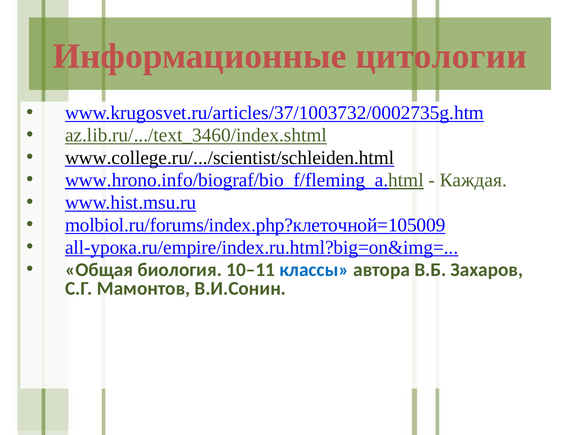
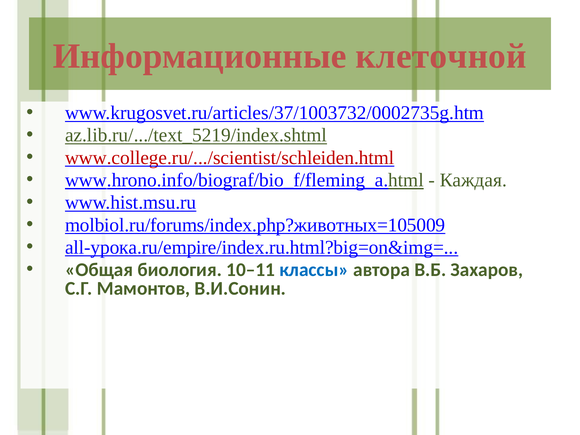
цитологии: цитологии -> клеточной (441, 56)
az.lib.ru/.../text_3460/index.shtml: az.lib.ru/.../text_3460/index.shtml -> az.lib.ru/.../text_5219/index.shtml (196, 135)
www.college.ru/.../scientist/schleiden.html colour: black -> red (230, 158)
molbiol.ru/forums/index.php?клеточной=105009: molbiol.ru/forums/index.php?клеточной=105009 -> molbiol.ru/forums/index.php?животных=105009 (255, 225)
